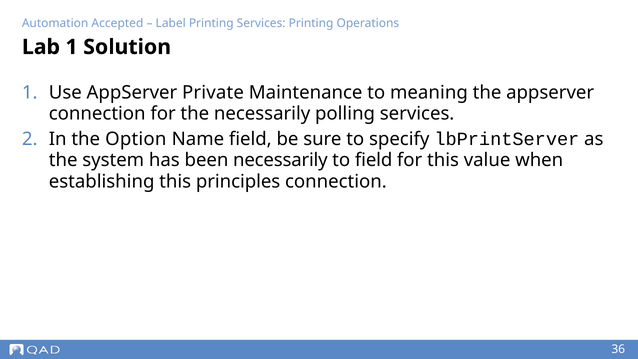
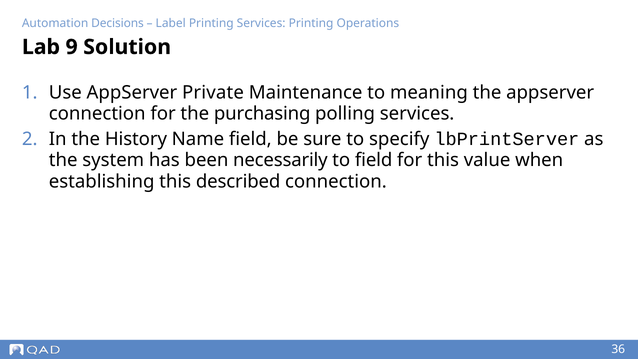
Accepted: Accepted -> Decisions (118, 23)
Lab 1: 1 -> 9 (72, 47)
the necessarily: necessarily -> purchasing (262, 114)
Option: Option -> History (136, 139)
principles: principles -> described (238, 181)
